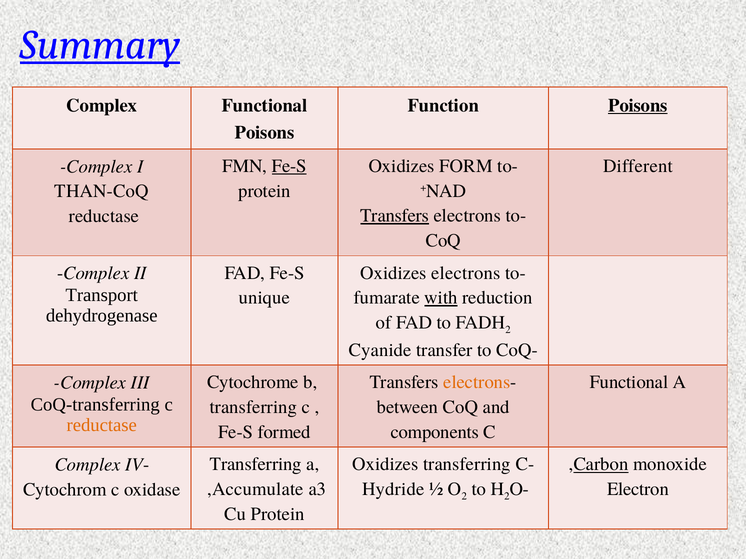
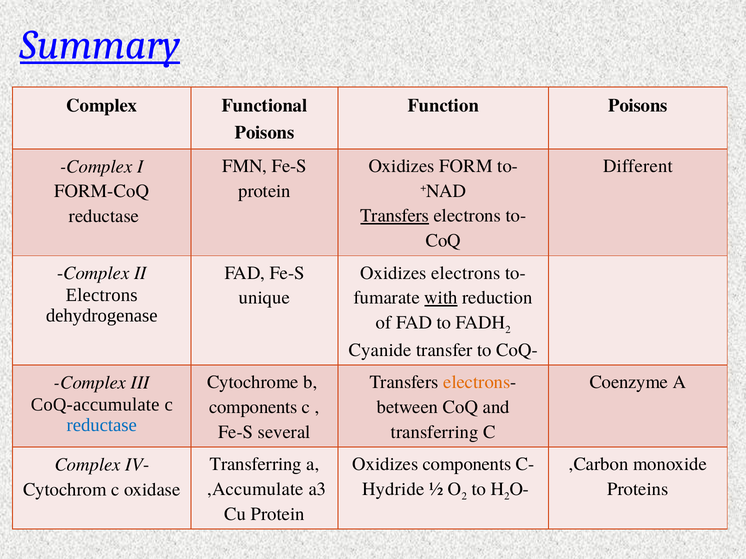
Poisons underline: present -> none (638, 105)
Fe-S underline: present -> none (289, 166)
THAN-CoQ: THAN-CoQ -> FORM-CoQ (102, 191)
Transport: Transport -> Electrons (102, 295)
Functional: Functional -> Coenzyme (629, 383)
CoQ-transferring: CoQ-transferring -> CoQ-accumulate (95, 405)
transferring: transferring -> components (253, 407)
reductase colour: orange -> blue (102, 425)
formed: formed -> several (284, 432)
components: components -> transferring (435, 432)
Oxidizes transferring: transferring -> components (467, 465)
Carbon underline: present -> none (601, 465)
Electron: Electron -> Proteins (638, 490)
